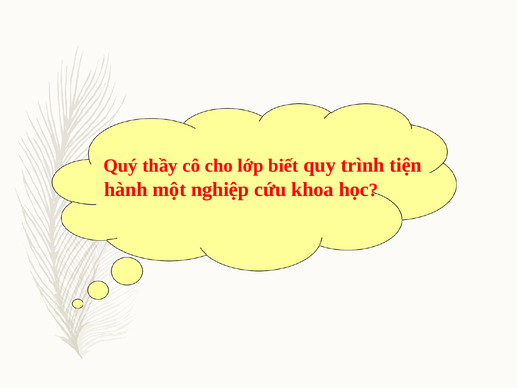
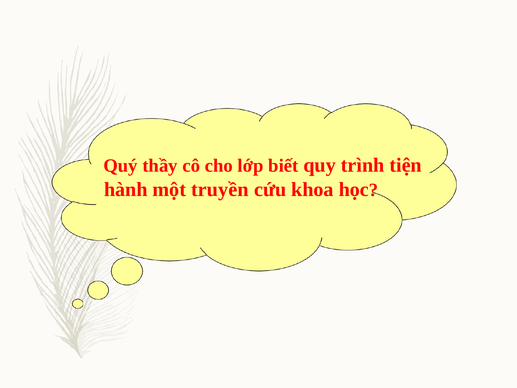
nghiệp: nghiệp -> truyền (220, 190)
